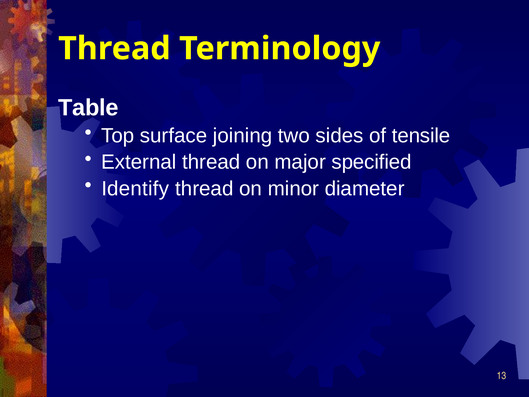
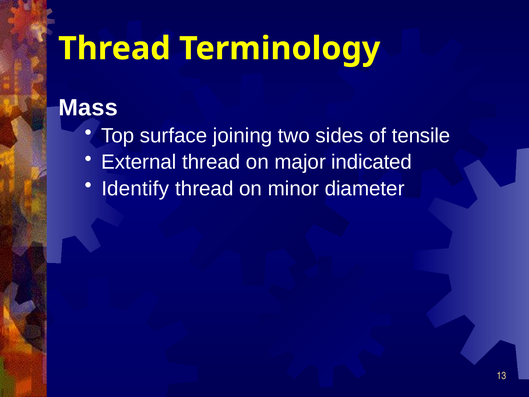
Table: Table -> Mass (88, 108)
specified: specified -> indicated (372, 162)
